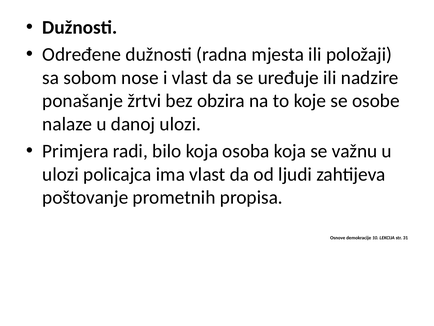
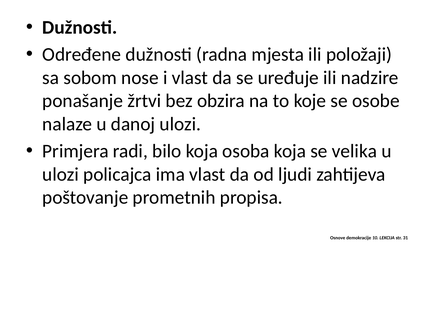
važnu: važnu -> velika (355, 151)
